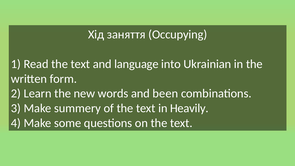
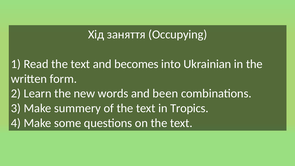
language: language -> becomes (136, 64)
Heavily: Heavily -> Tropics (189, 108)
